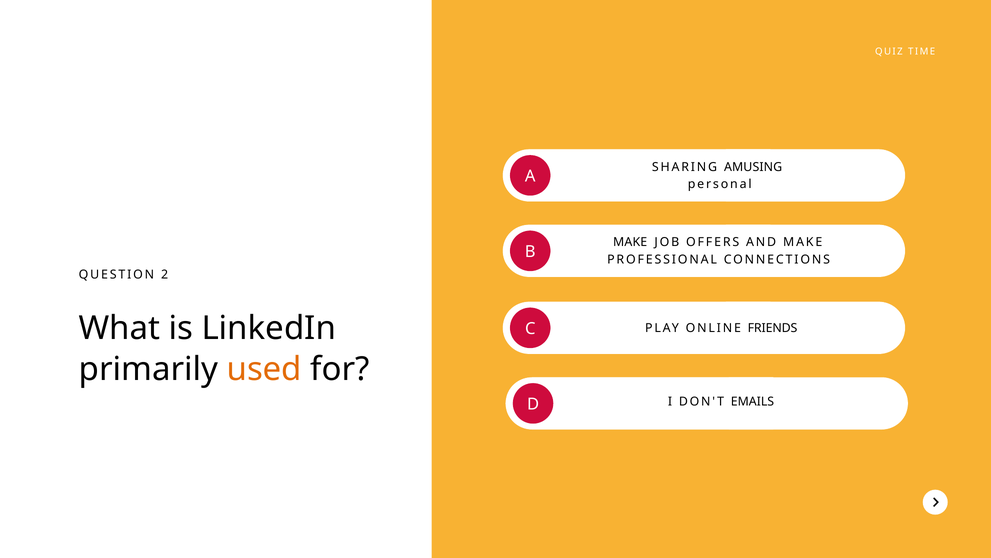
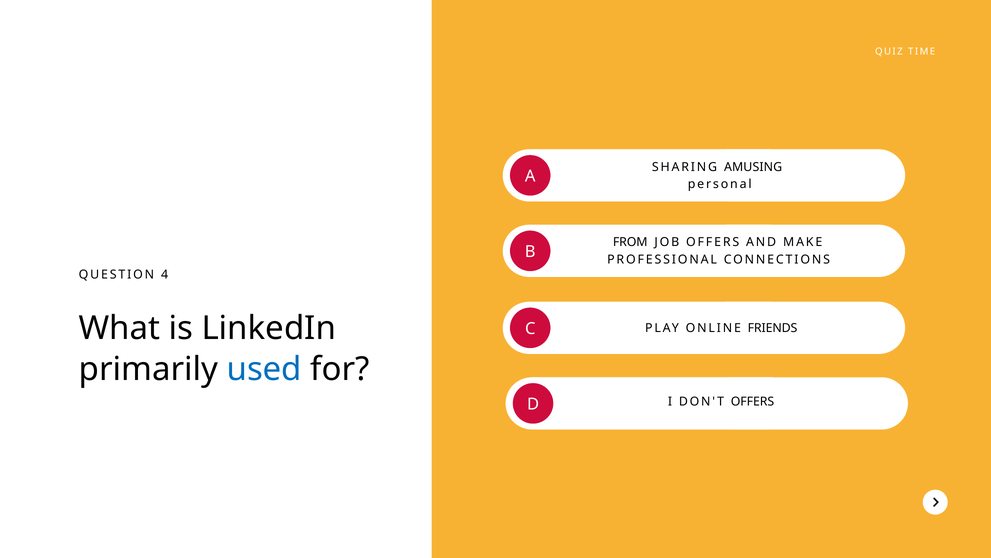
MAKE: MAKE -> FROM (630, 242)
2: 2 -> 4 (165, 274)
used colour: orange -> blue (264, 369)
DON'T EMAILS: EMAILS -> OFFERS (752, 401)
